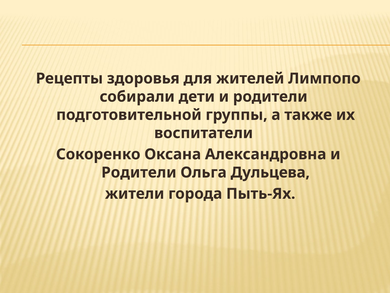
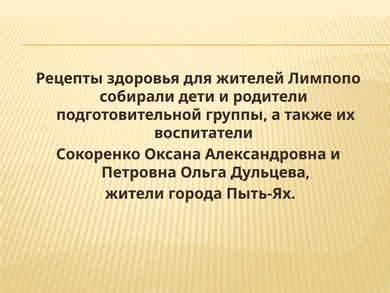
Родители: Родители -> Петровна (139, 172)
